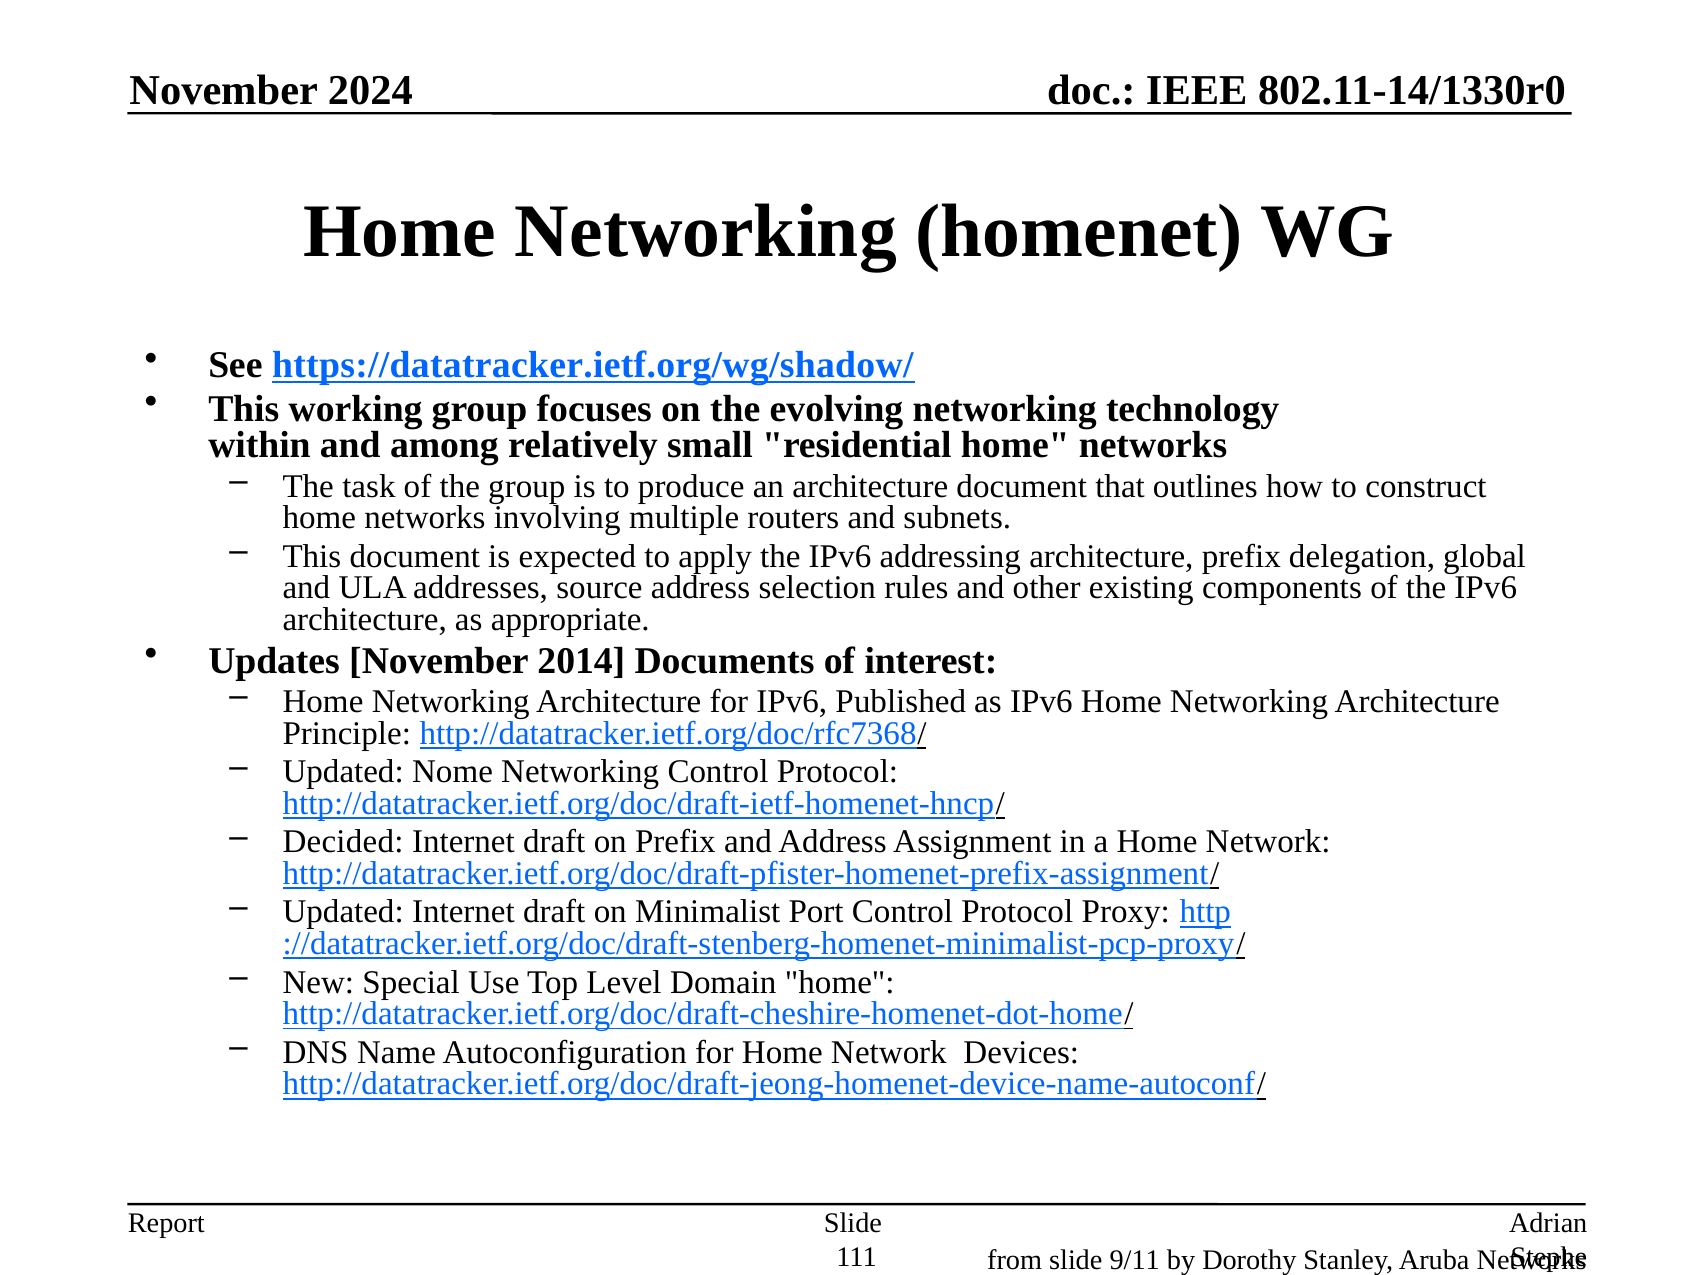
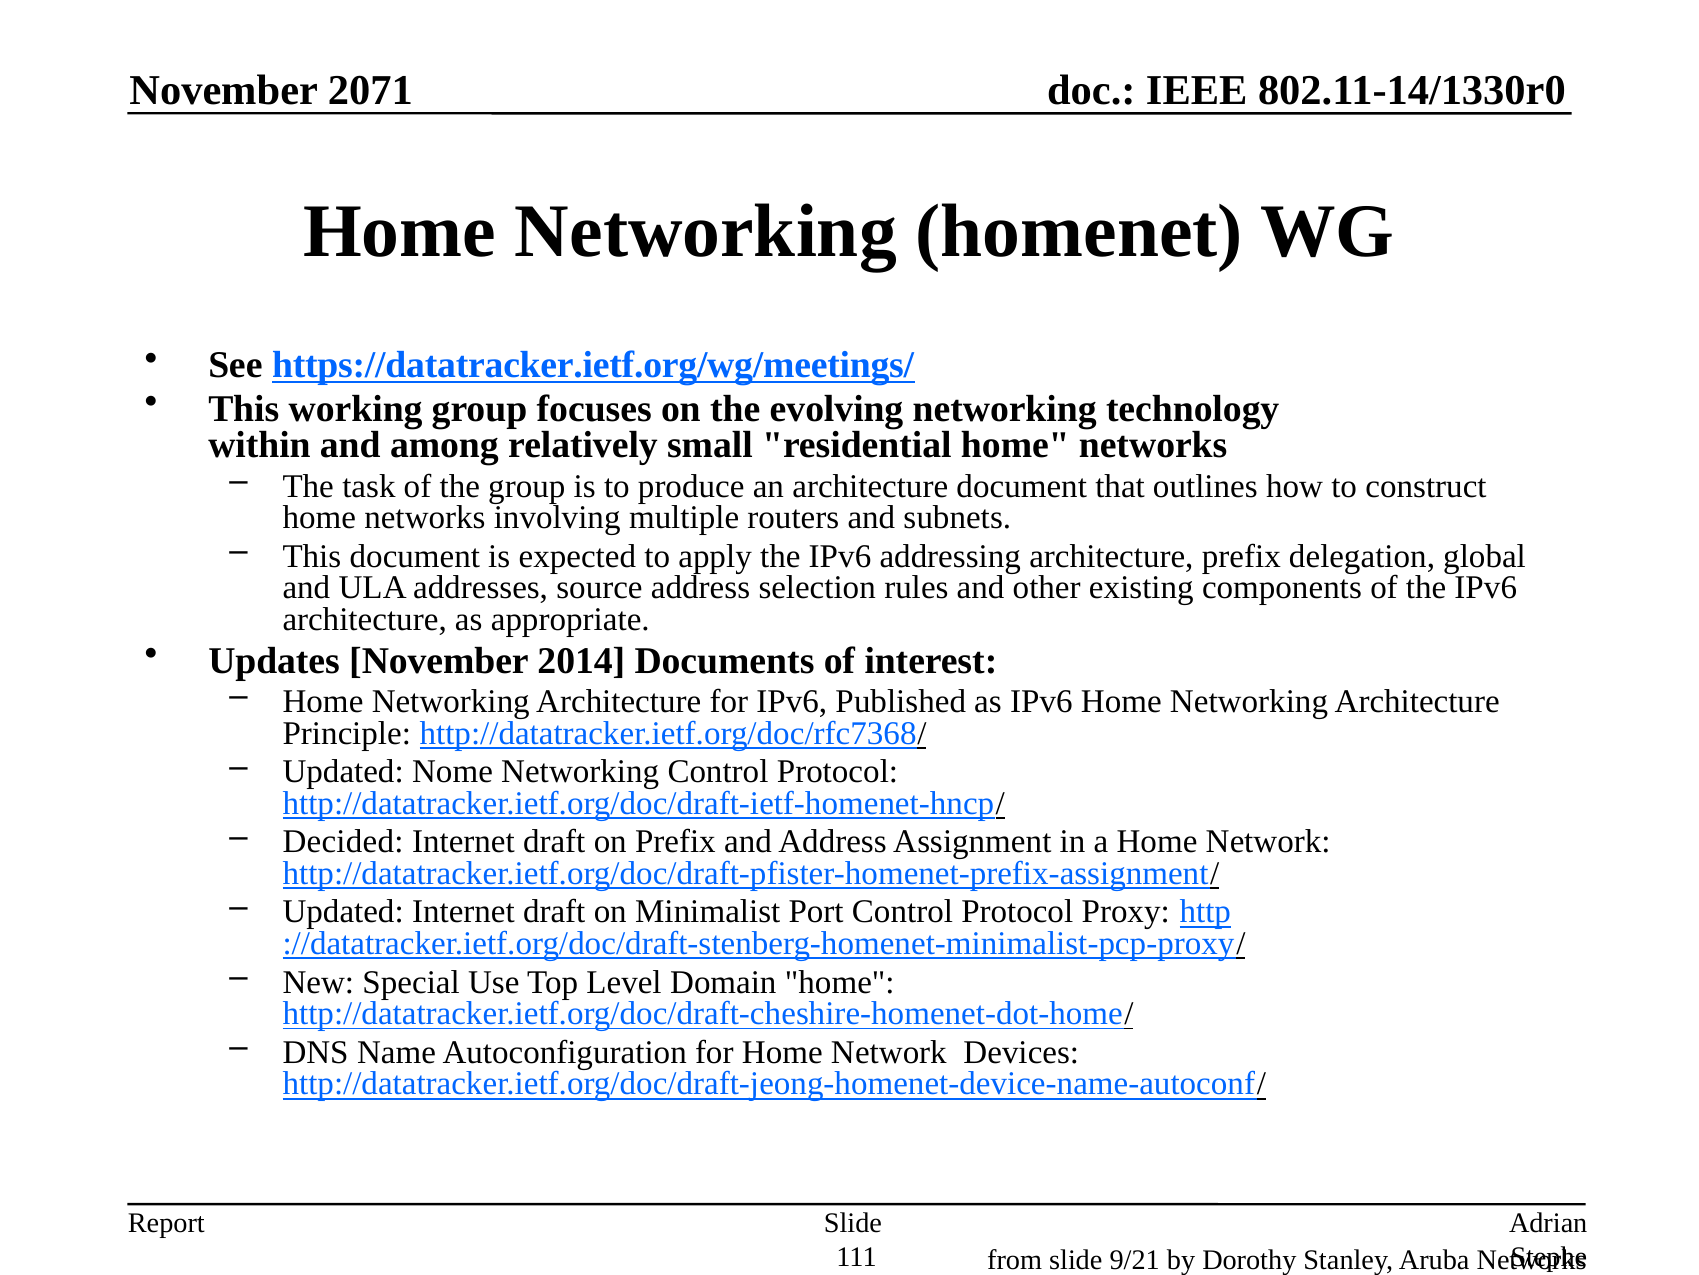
2024: 2024 -> 2071 (370, 91)
https://datatracker.ietf.org/wg/shadow/: https://datatracker.ietf.org/wg/shadow/ -> https://datatracker.ietf.org/wg/meetings/ (593, 365)
9/11: 9/11 -> 9/21 (1135, 1259)
